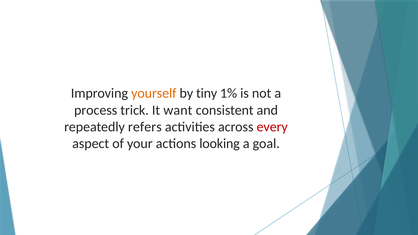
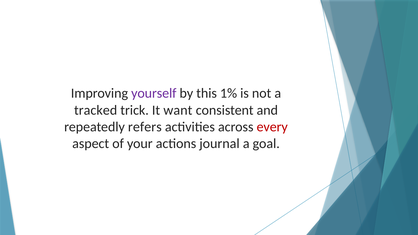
yourself colour: orange -> purple (154, 93)
tiny: tiny -> this (207, 93)
process: process -> tracked (96, 110)
looking: looking -> journal (219, 144)
